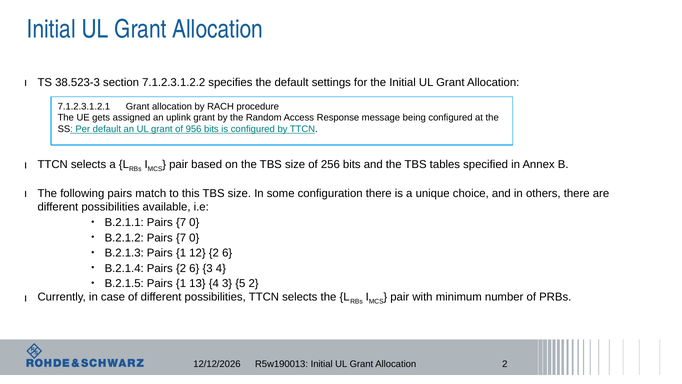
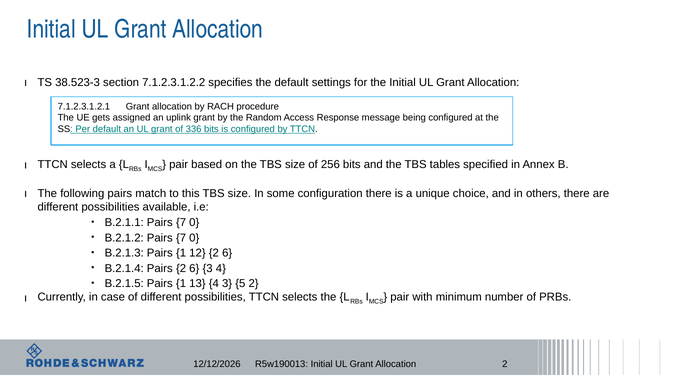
956: 956 -> 336 (194, 129)
